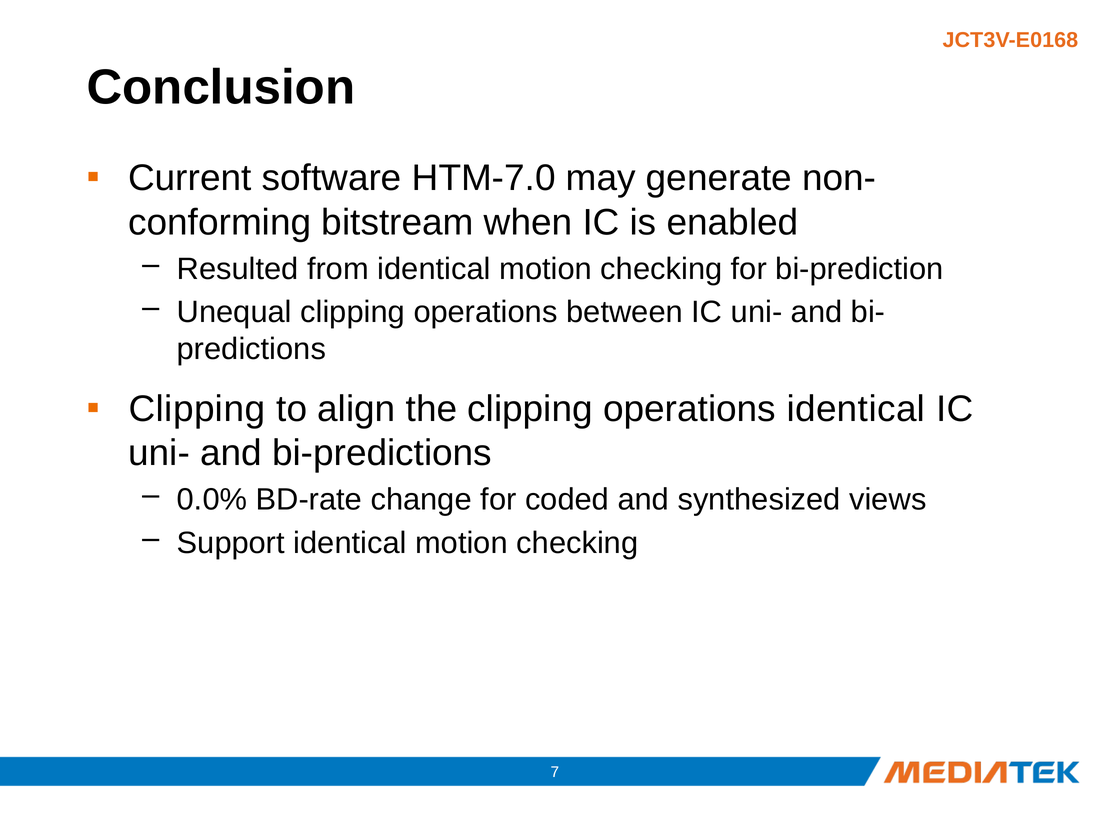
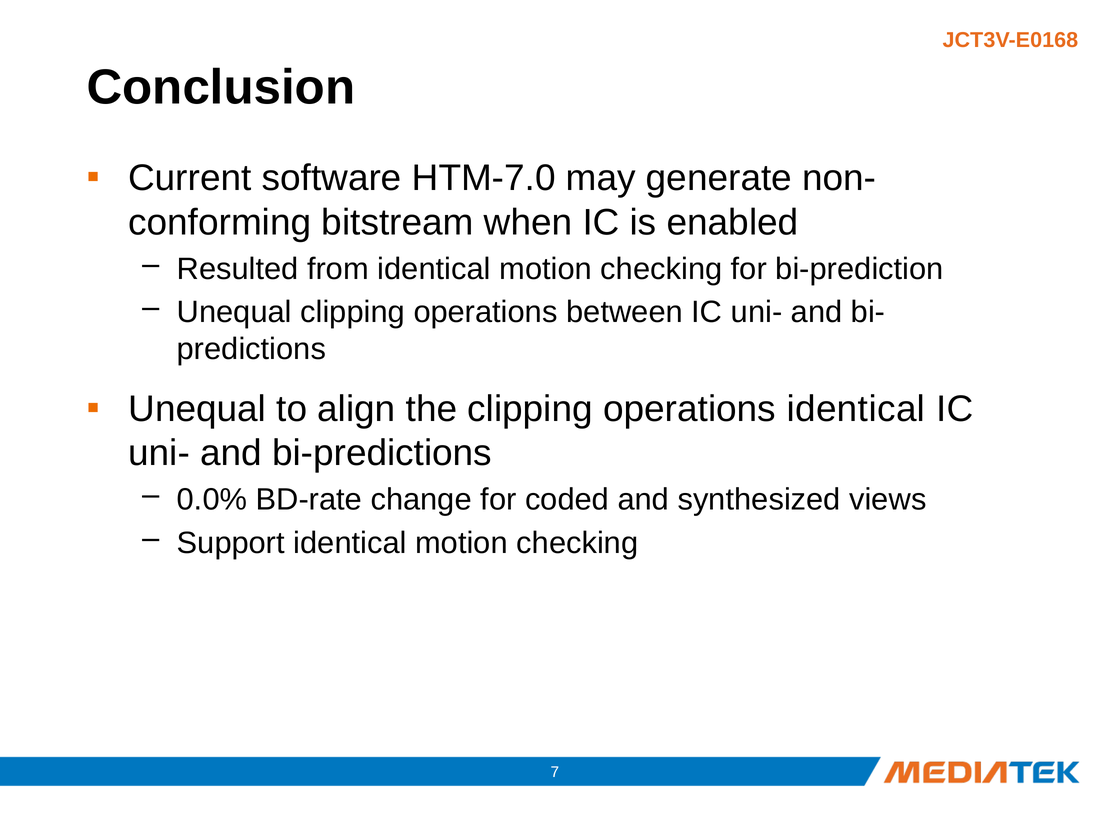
Clipping: Clipping -> Unequal (197, 409)
